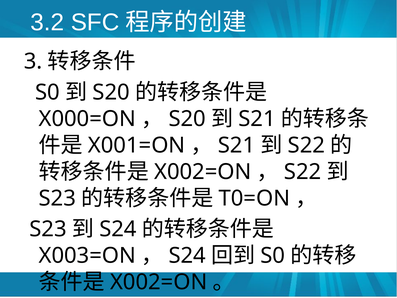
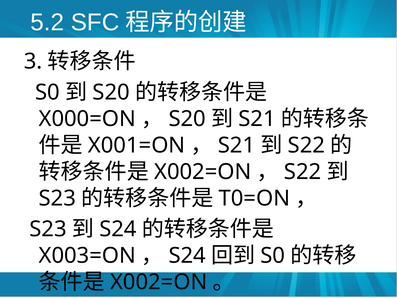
3.2: 3.2 -> 5.2 (47, 22)
